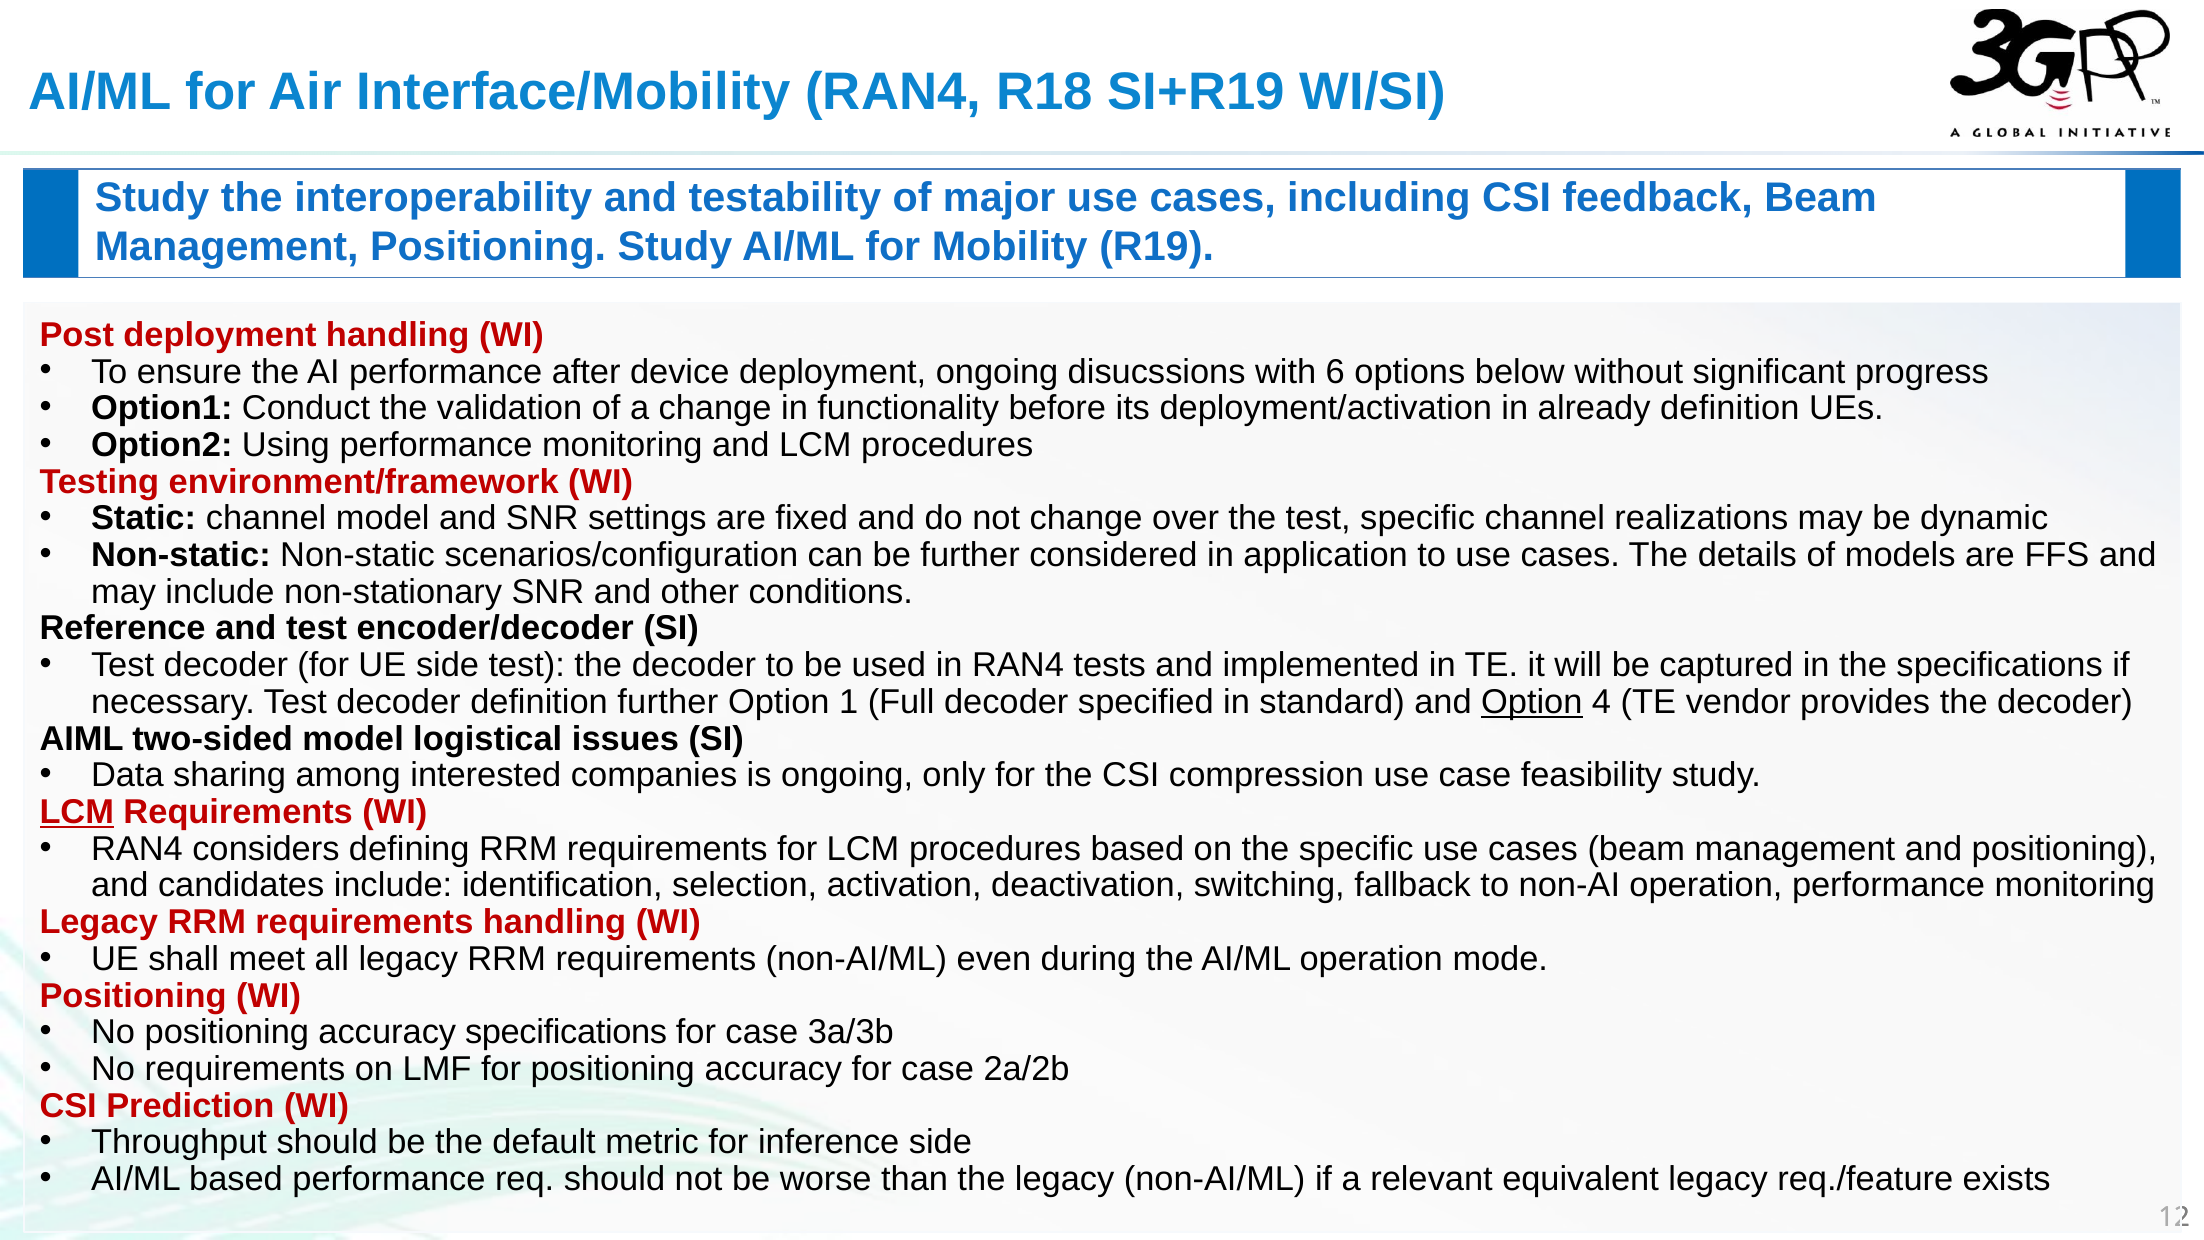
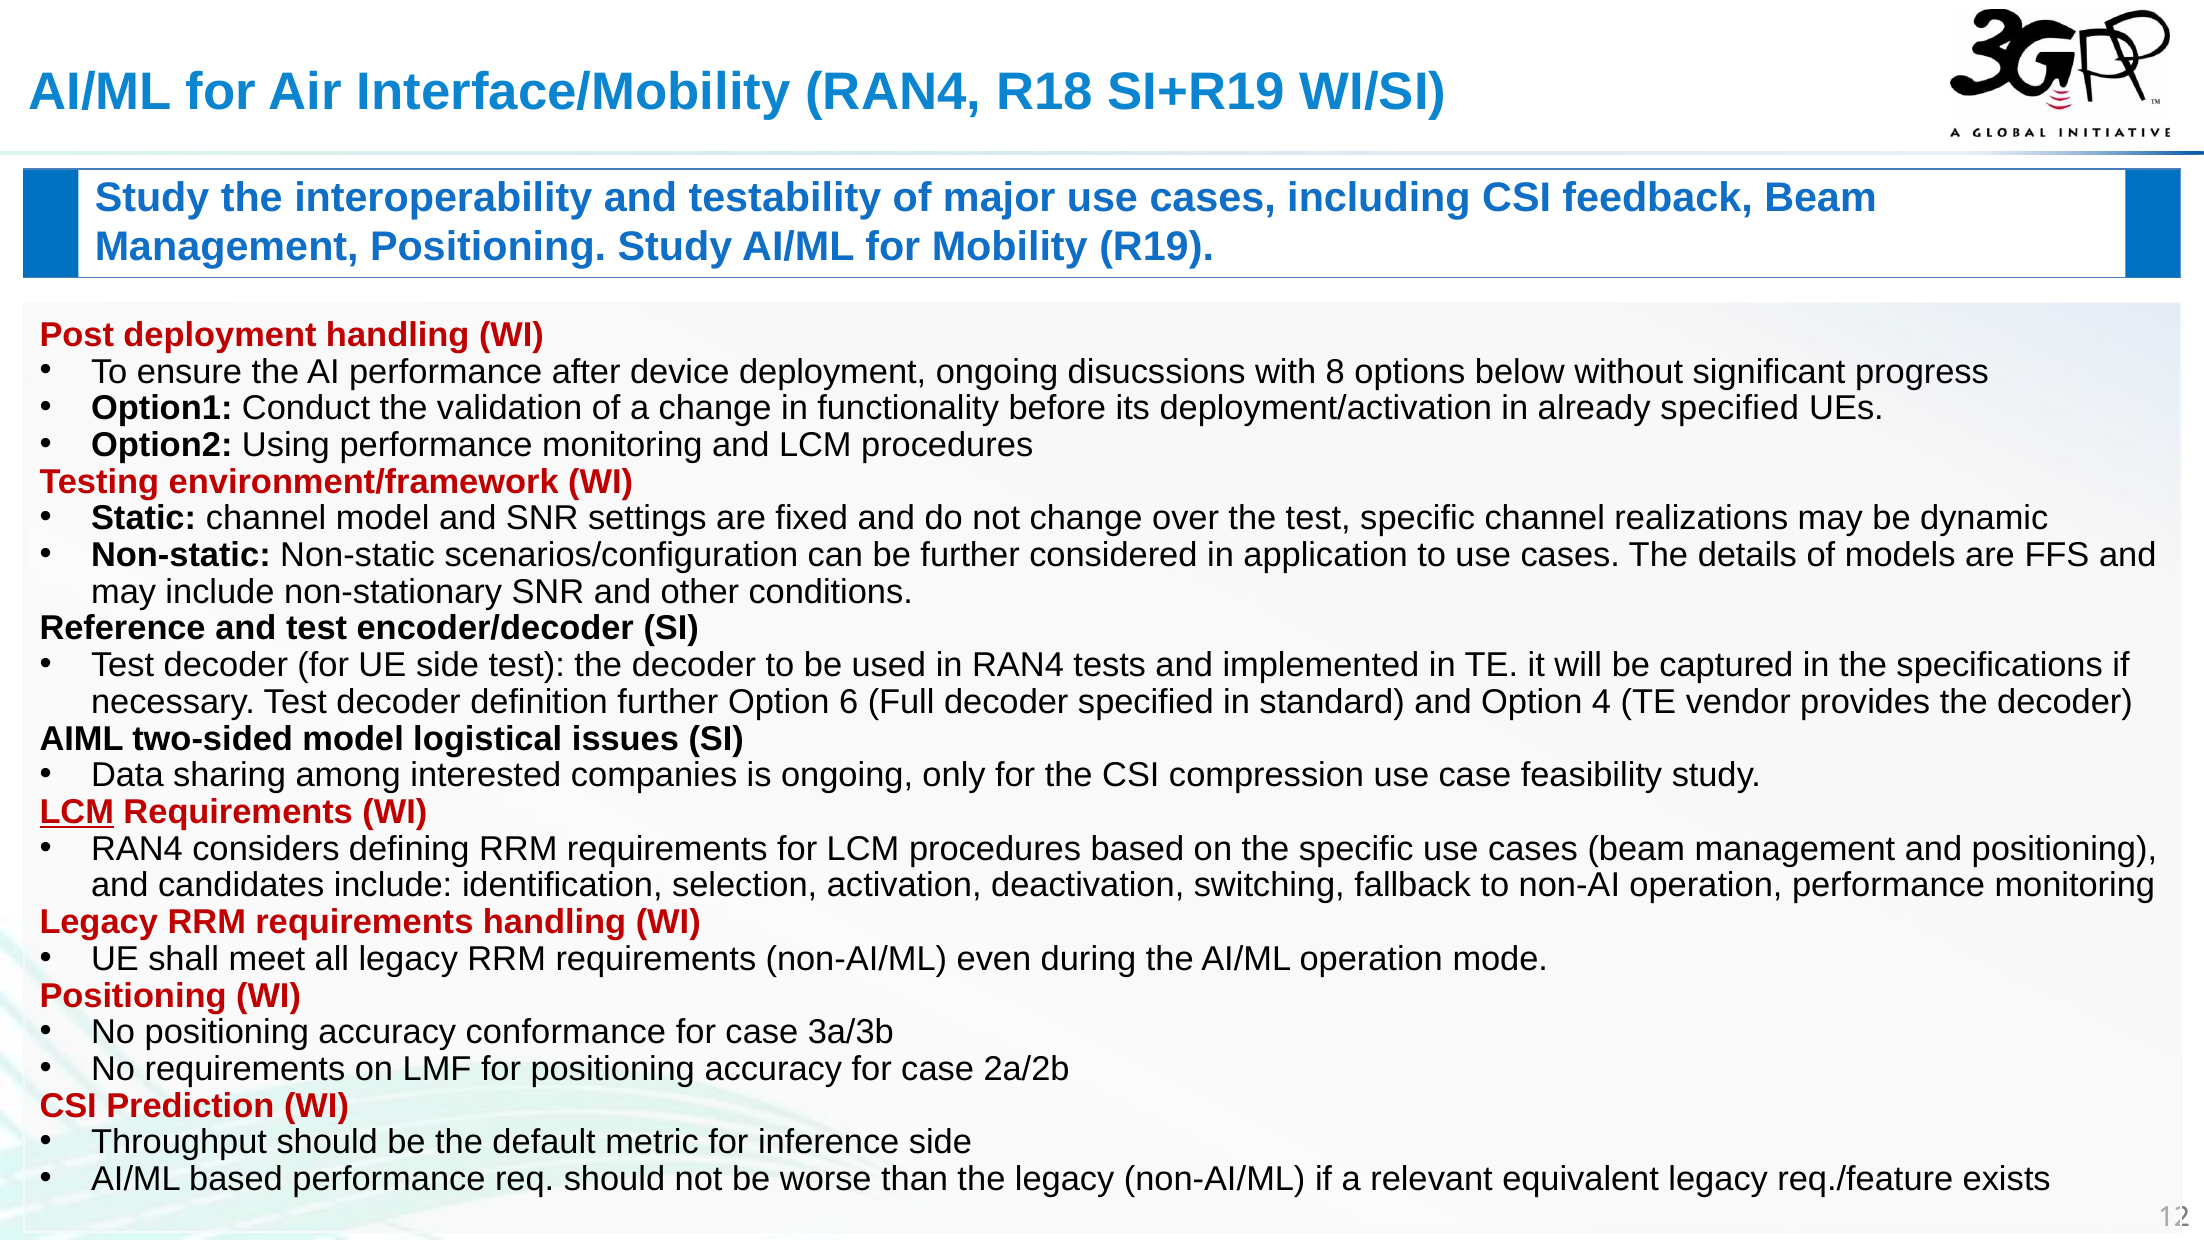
6: 6 -> 8 (1335, 372)
already definition: definition -> specified (1730, 408)
1: 1 -> 6 (849, 702)
Option underline: present -> none (1532, 702)
accuracy specifications: specifications -> conformance (566, 1032)
